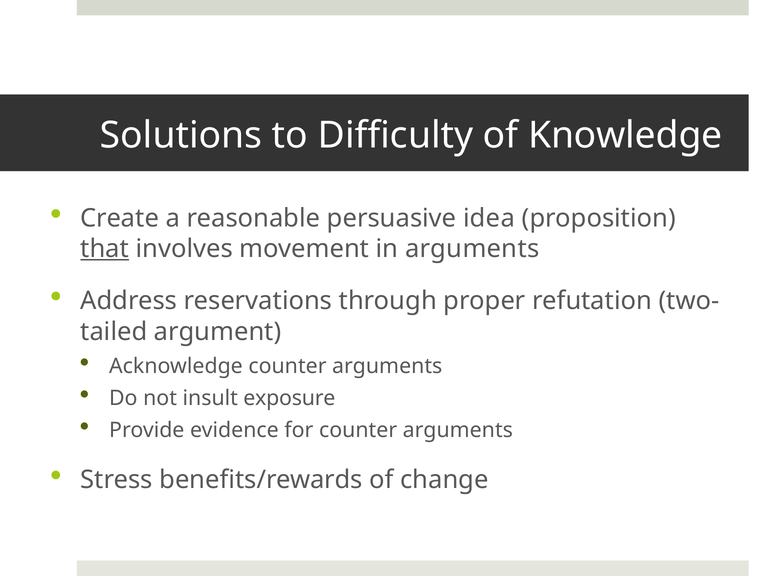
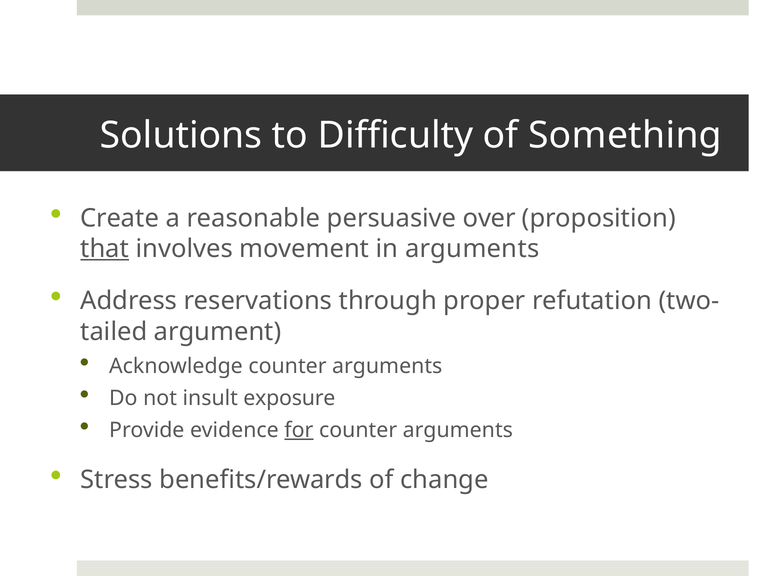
Knowledge: Knowledge -> Something (625, 135)
idea: idea -> over (489, 218)
for underline: none -> present (299, 430)
